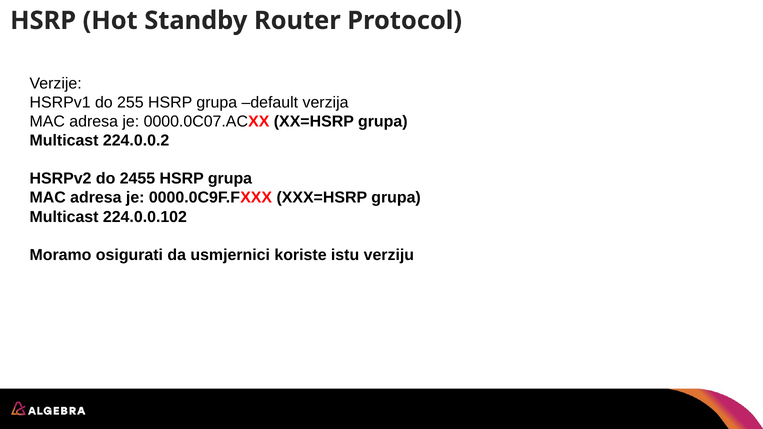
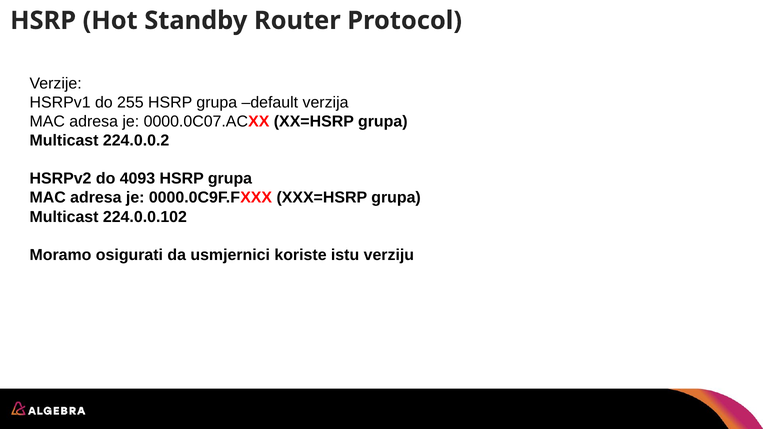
2455: 2455 -> 4093 (137, 179)
